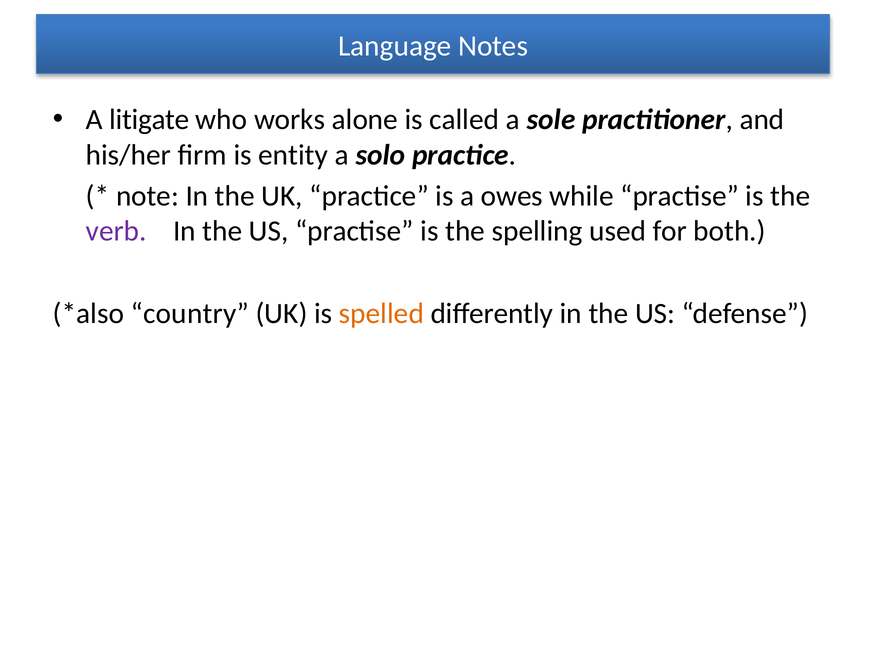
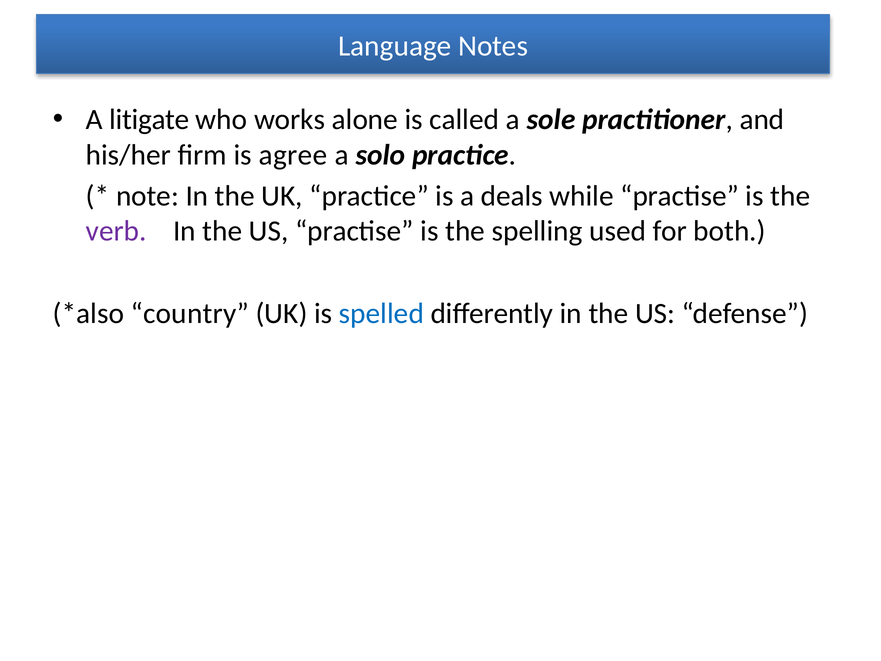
entity: entity -> agree (293, 155)
owes: owes -> deals (512, 196)
spelled colour: orange -> blue (381, 313)
